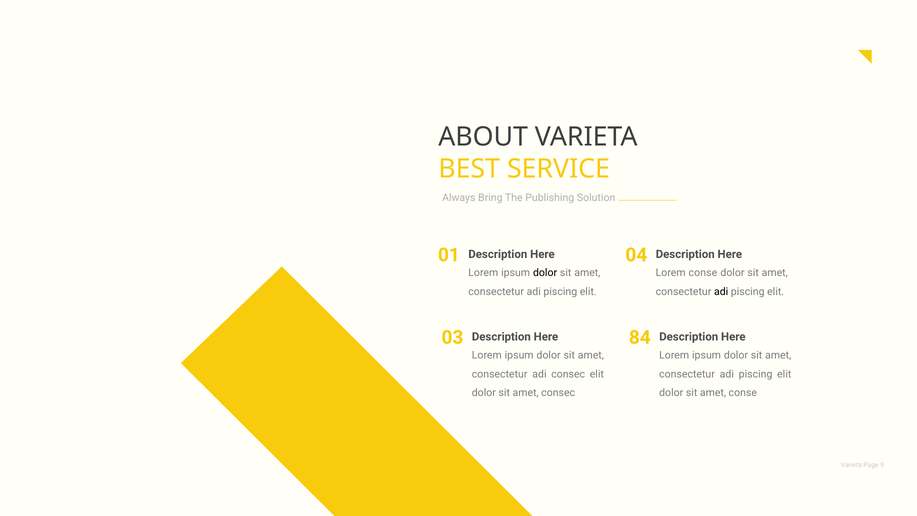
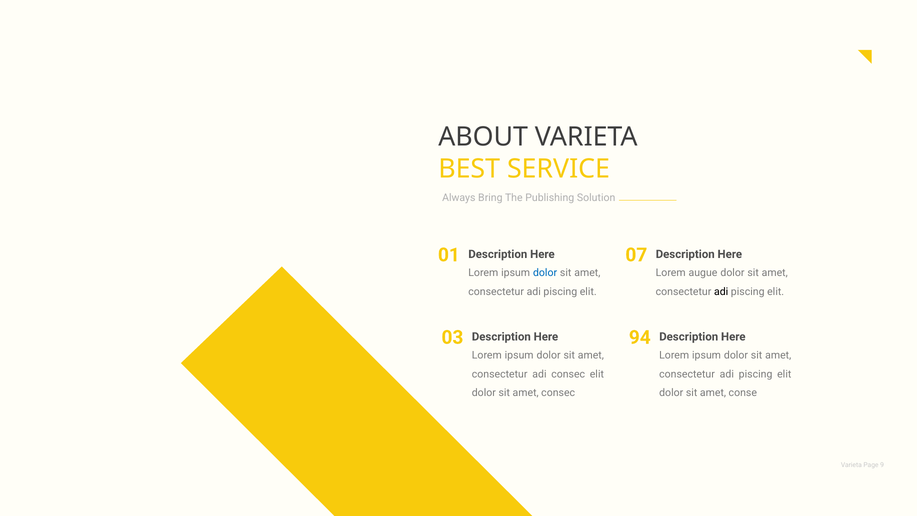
04: 04 -> 07 (636, 255)
dolor colour: black -> blue (545, 272)
Lorem conse: conse -> augue (703, 272)
84: 84 -> 94 (640, 337)
